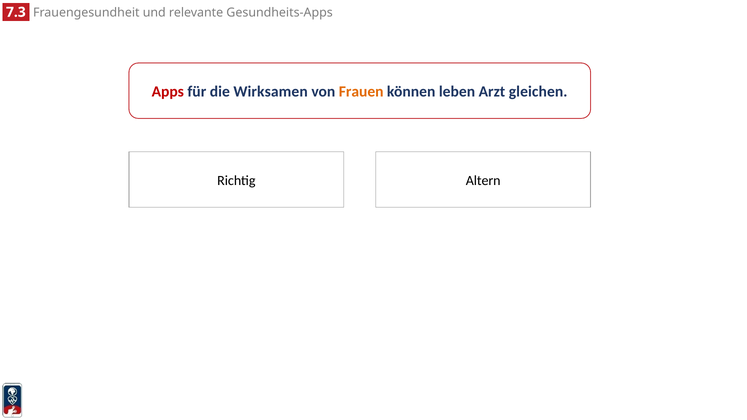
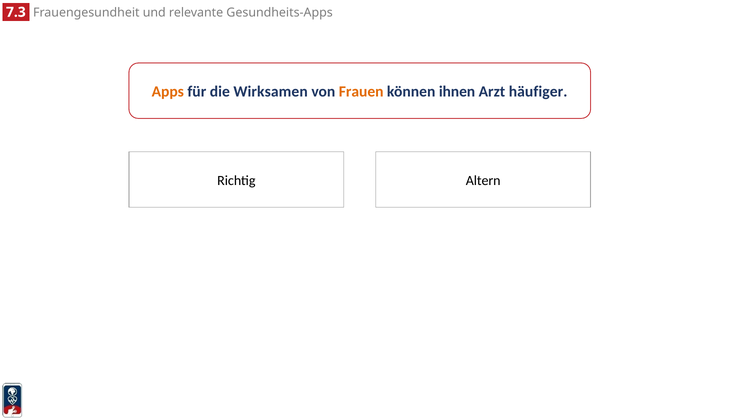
Apps colour: red -> orange (168, 92)
leben: leben -> ihnen (457, 92)
gleichen: gleichen -> häufiger (538, 92)
